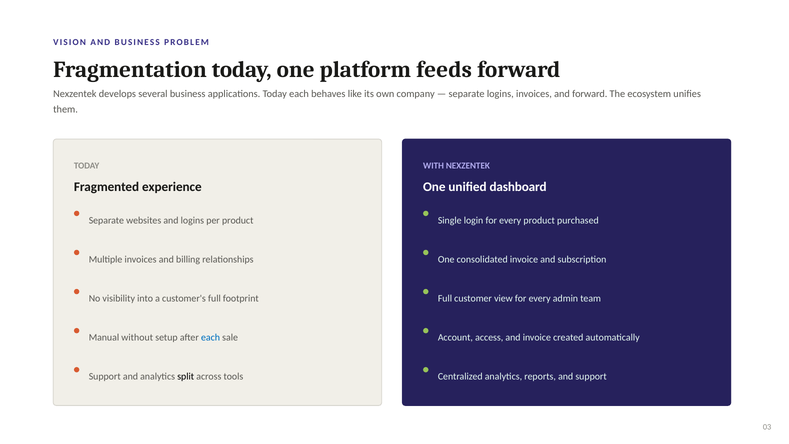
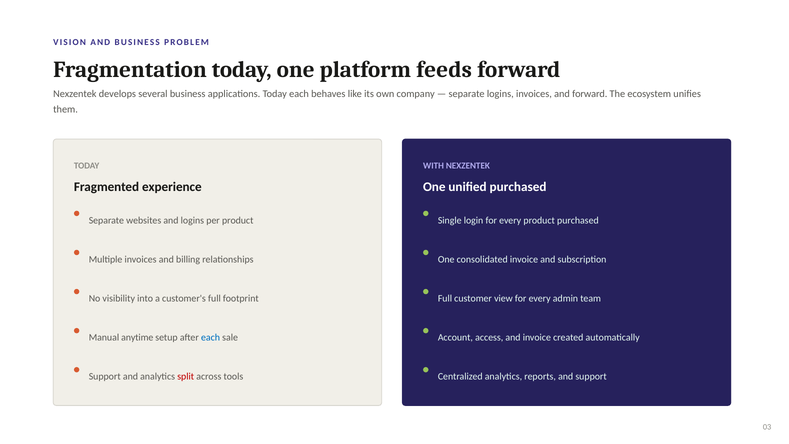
unified dashboard: dashboard -> purchased (518, 187)
without: without -> anytime (137, 337)
split colour: black -> red (186, 376)
